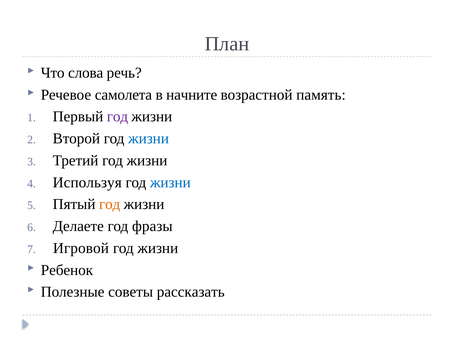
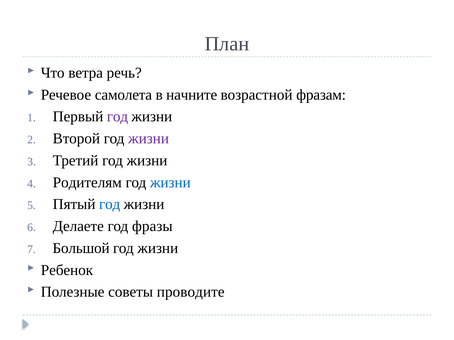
слова: слова -> ветра (86, 73)
память: память -> фразам (321, 95)
жизни colour: blue -> purple (149, 139)
Используя: Используя -> Родителям (87, 183)
год colour: orange -> blue (110, 205)
Игровой: Игровой -> Большой (81, 249)
рассказать: рассказать -> проводите (191, 292)
